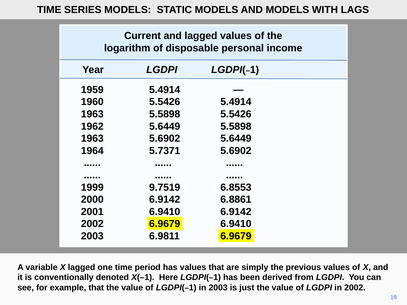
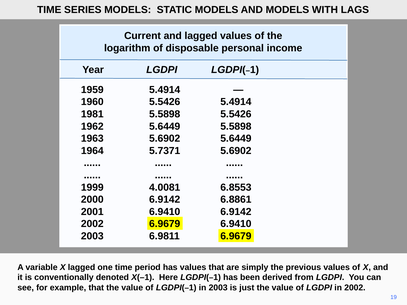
1963: 1963 -> 1981 (92, 114)
9.7519: 9.7519 -> 4.0081 (165, 188)
